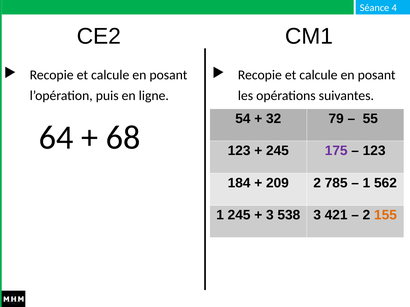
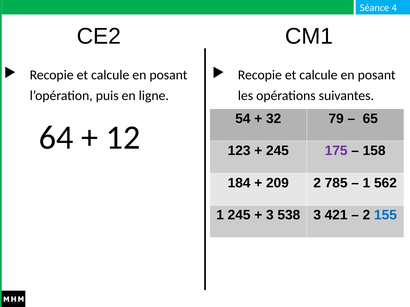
55: 55 -> 65 (370, 119)
68: 68 -> 12 (123, 138)
123: 123 -> 158 (374, 151)
155 colour: orange -> blue (385, 216)
